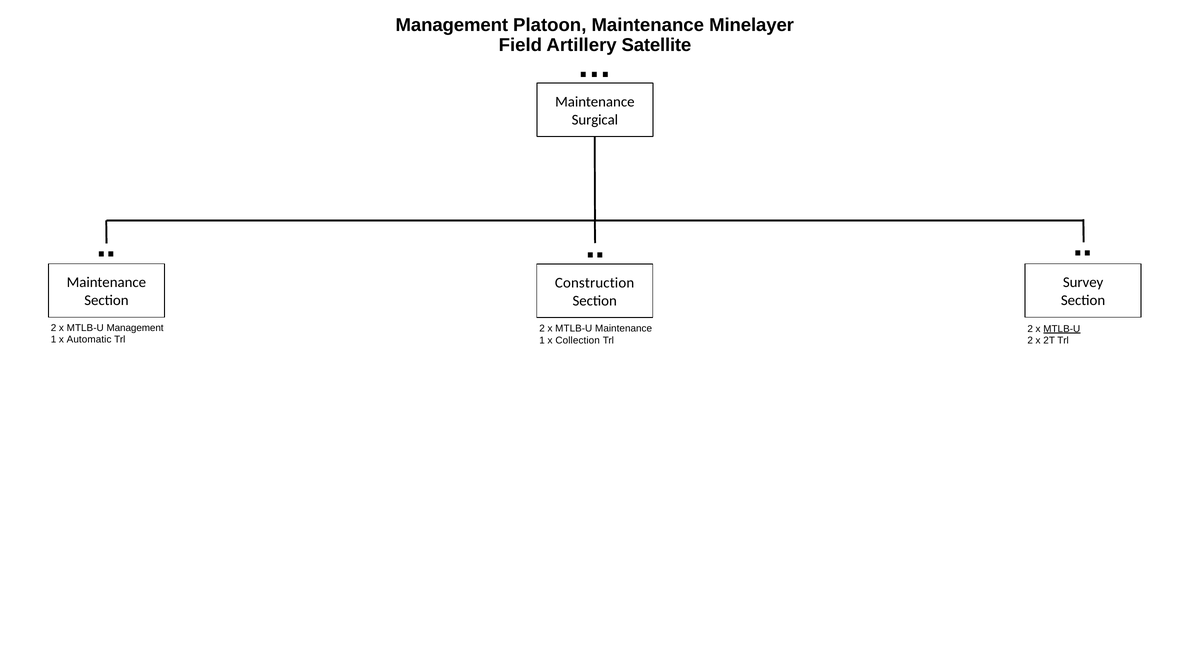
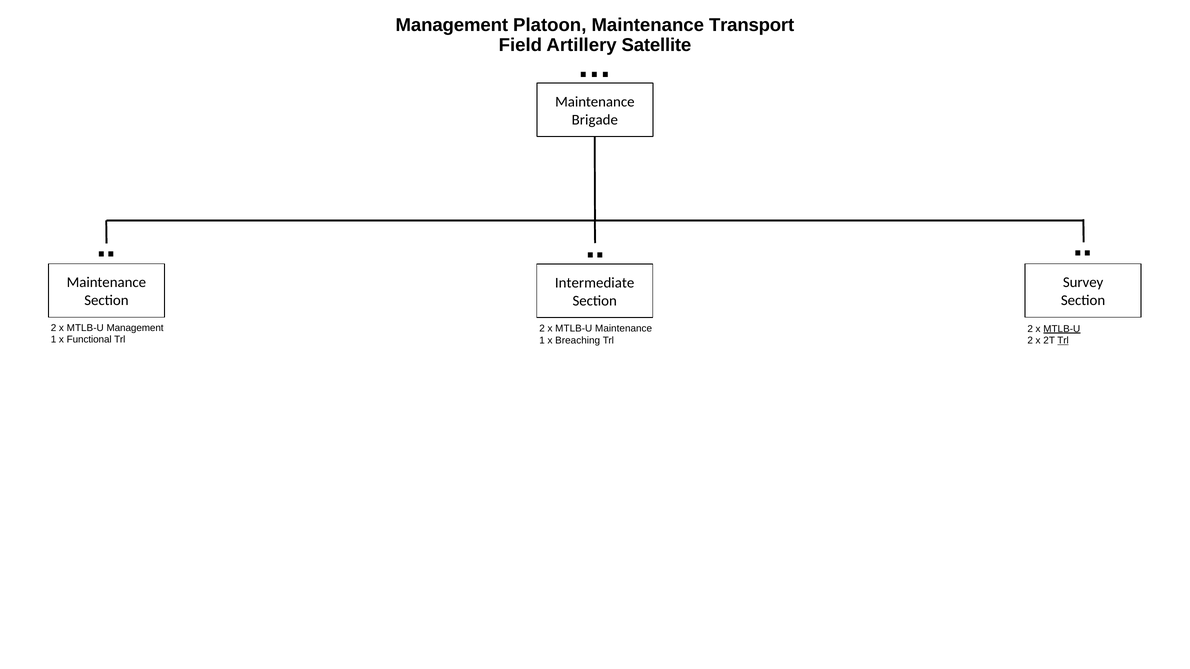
Minelayer: Minelayer -> Transport (752, 25)
Surgical: Surgical -> Brigade (595, 120)
Construction: Construction -> Intermediate (595, 283)
Automatic: Automatic -> Functional (89, 340)
Collection: Collection -> Breaching (578, 341)
Trl underline: none -> present (1063, 341)
